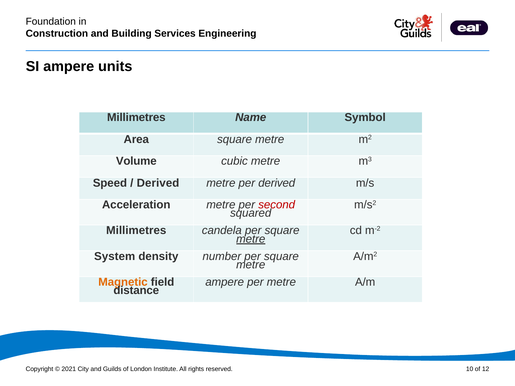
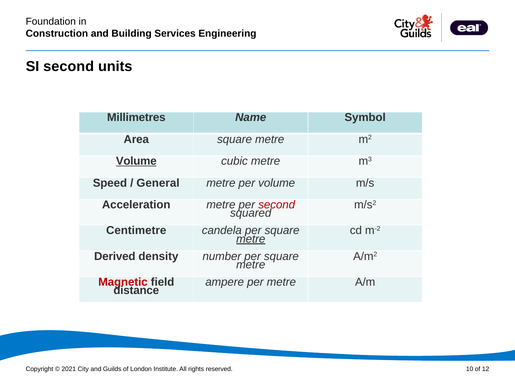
SI ampere: ampere -> second (69, 66)
Volume underline: none -> present (136, 161)
Derived: Derived -> General (158, 183)
per derived: derived -> volume (277, 183)
Millimetres: Millimetres -> Centimetre (136, 231)
System: System -> Derived (115, 256)
Magnetic colour: orange -> red (123, 282)
